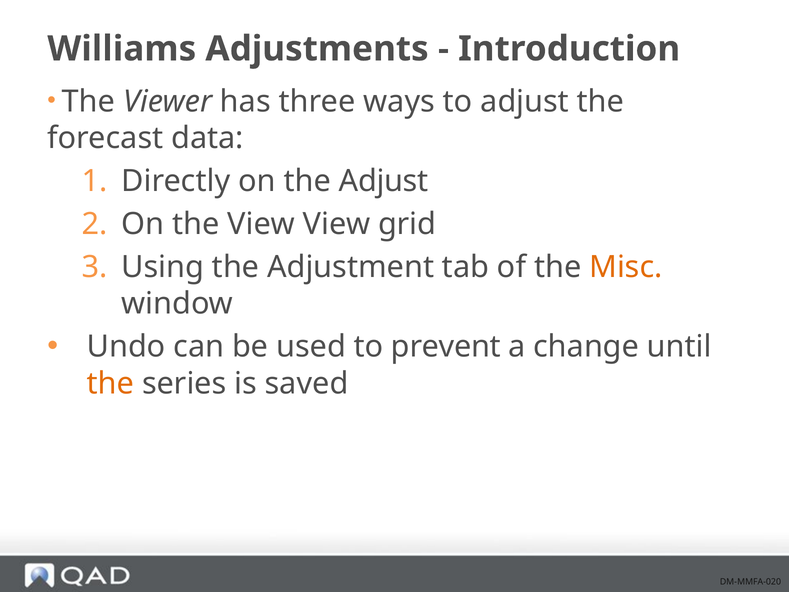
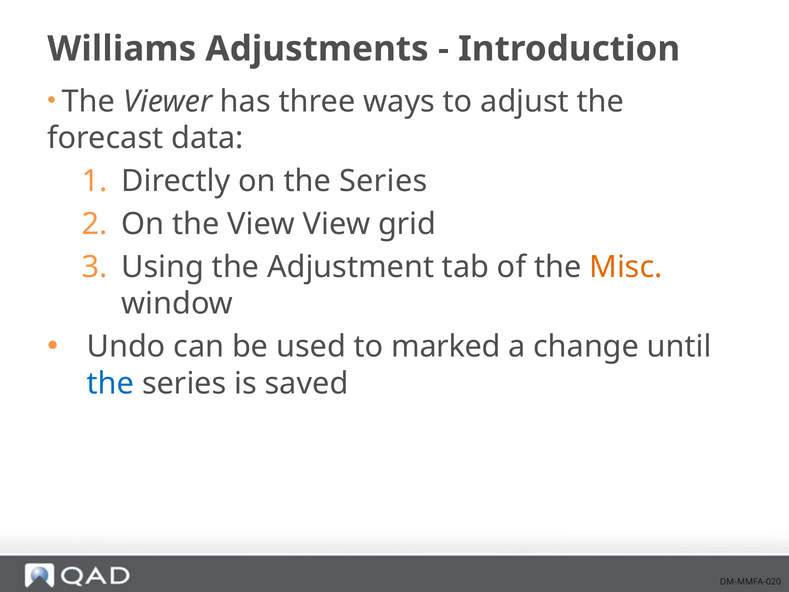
on the Adjust: Adjust -> Series (383, 181)
prevent: prevent -> marked (446, 346)
the colour: orange -> blue (110, 383)
